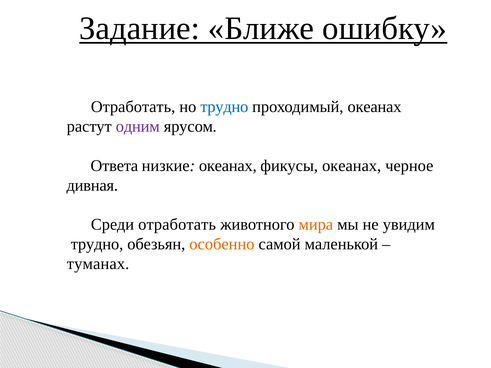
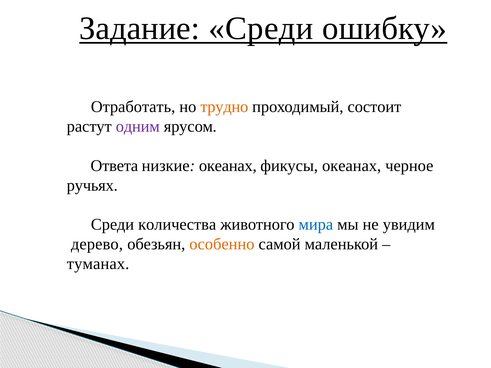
Задание Ближе: Ближе -> Среди (261, 28)
трудно colour: blue -> orange (224, 107)
проходимый океанах: океанах -> состоит (374, 107)
дивная: дивная -> ручьях (92, 185)
Среди отработать: отработать -> количества (177, 225)
мира colour: orange -> blue (316, 225)
трудно: трудно -> дерево (97, 244)
